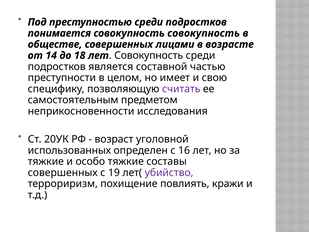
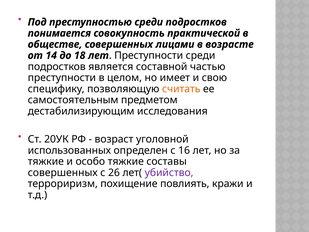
совокупность совокупность: совокупность -> практической (204, 33)
Совокупность: Совокупность -> Преступности (149, 55)
считать colour: purple -> orange (181, 89)
неприкосновенности: неприкосновенности -> дестабилизирующим (81, 111)
19: 19 -> 26 (114, 173)
